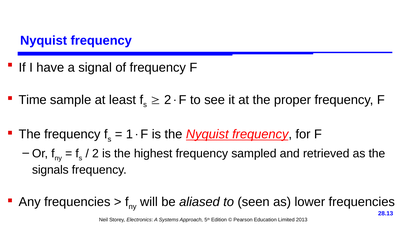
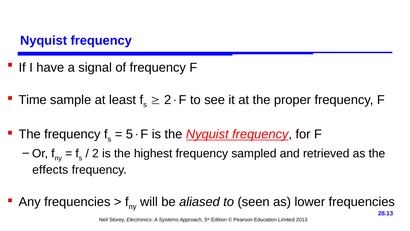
1: 1 -> 5 (129, 134)
signals: signals -> effects (50, 170)
